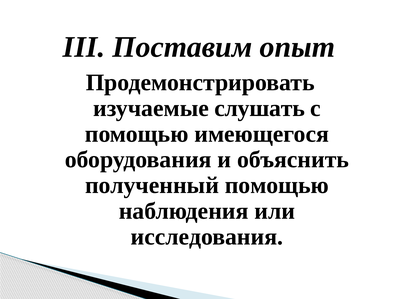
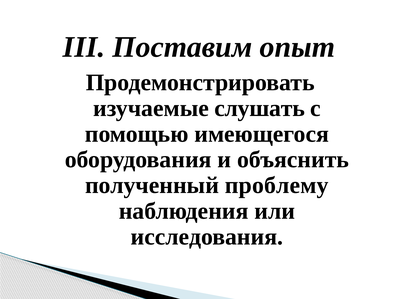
полученный помощью: помощью -> проблему (277, 185)
